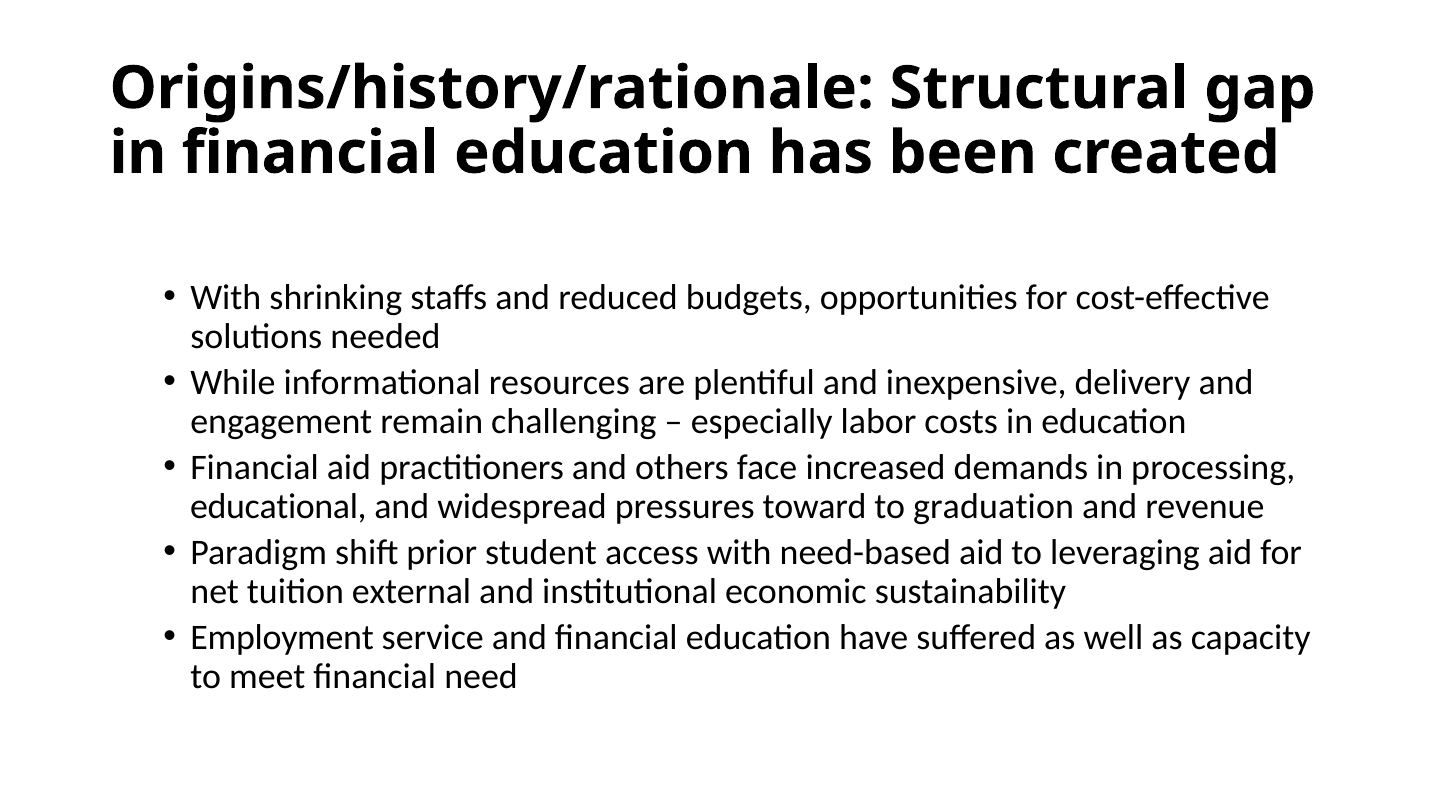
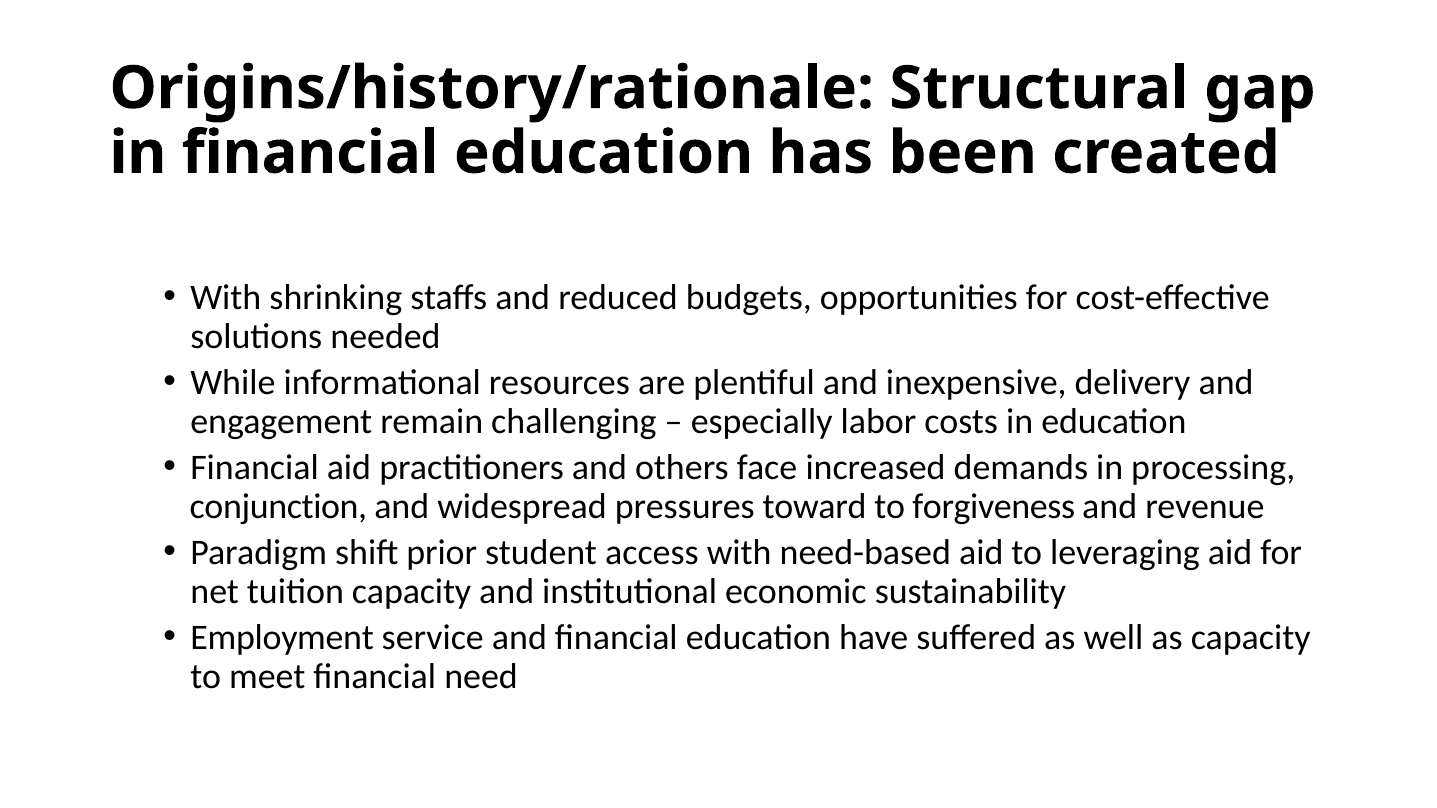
educational: educational -> conjunction (278, 506)
graduation: graduation -> forgiveness (994, 506)
tuition external: external -> capacity (412, 591)
